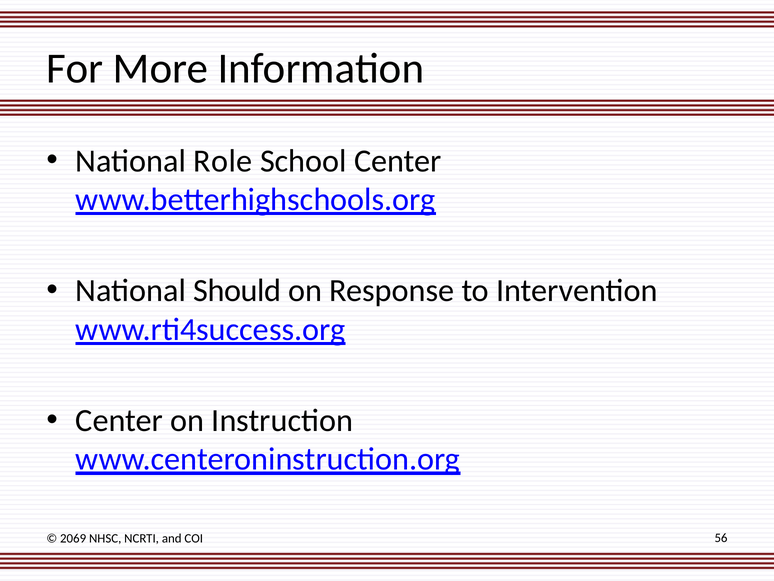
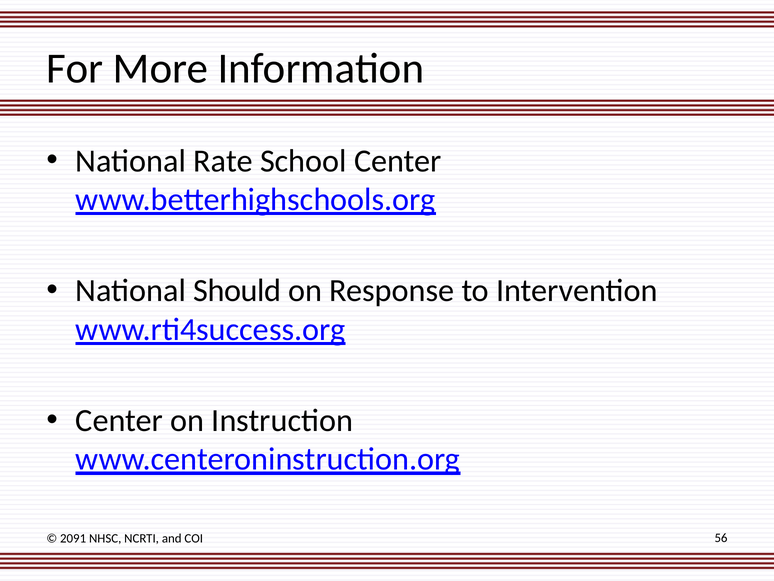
Role: Role -> Rate (223, 161)
2069: 2069 -> 2091 (73, 538)
